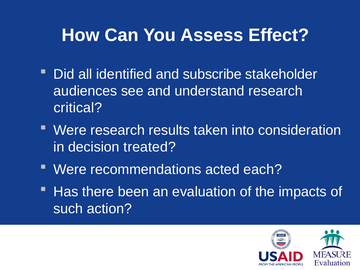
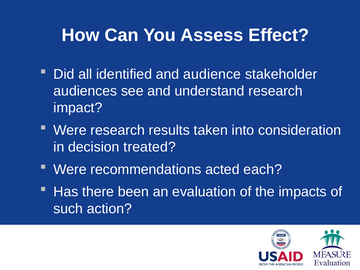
subscribe: subscribe -> audience (212, 74)
critical: critical -> impact (78, 108)
